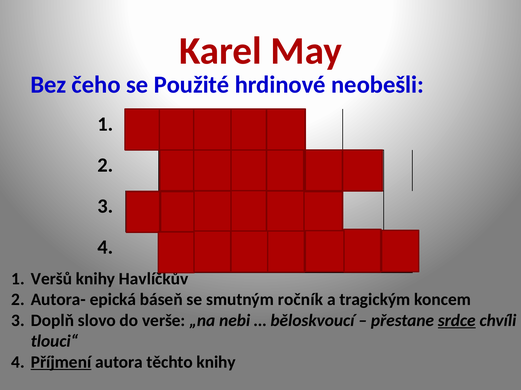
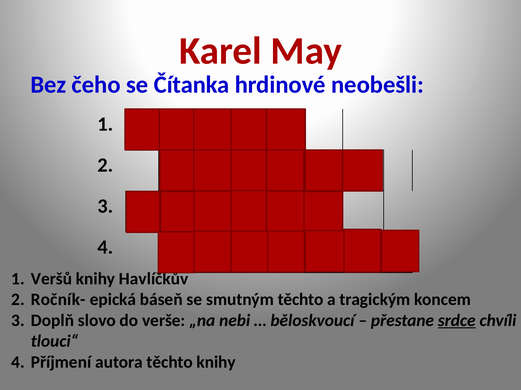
Použité: Použité -> Čítanka (192, 85)
Autora-: Autora- -> Ročník- (58, 300)
smutným ročník: ročník -> těchto (301, 300)
Příjmení underline: present -> none (61, 363)
